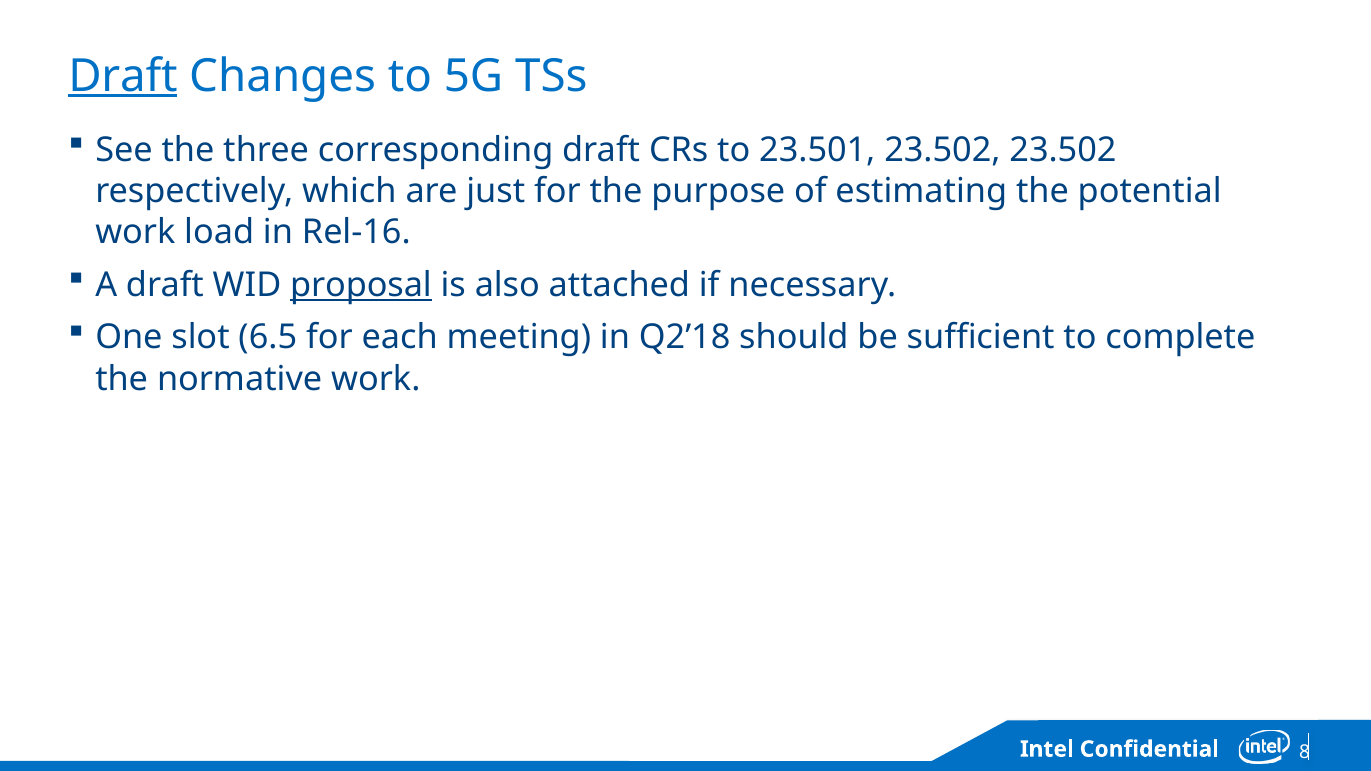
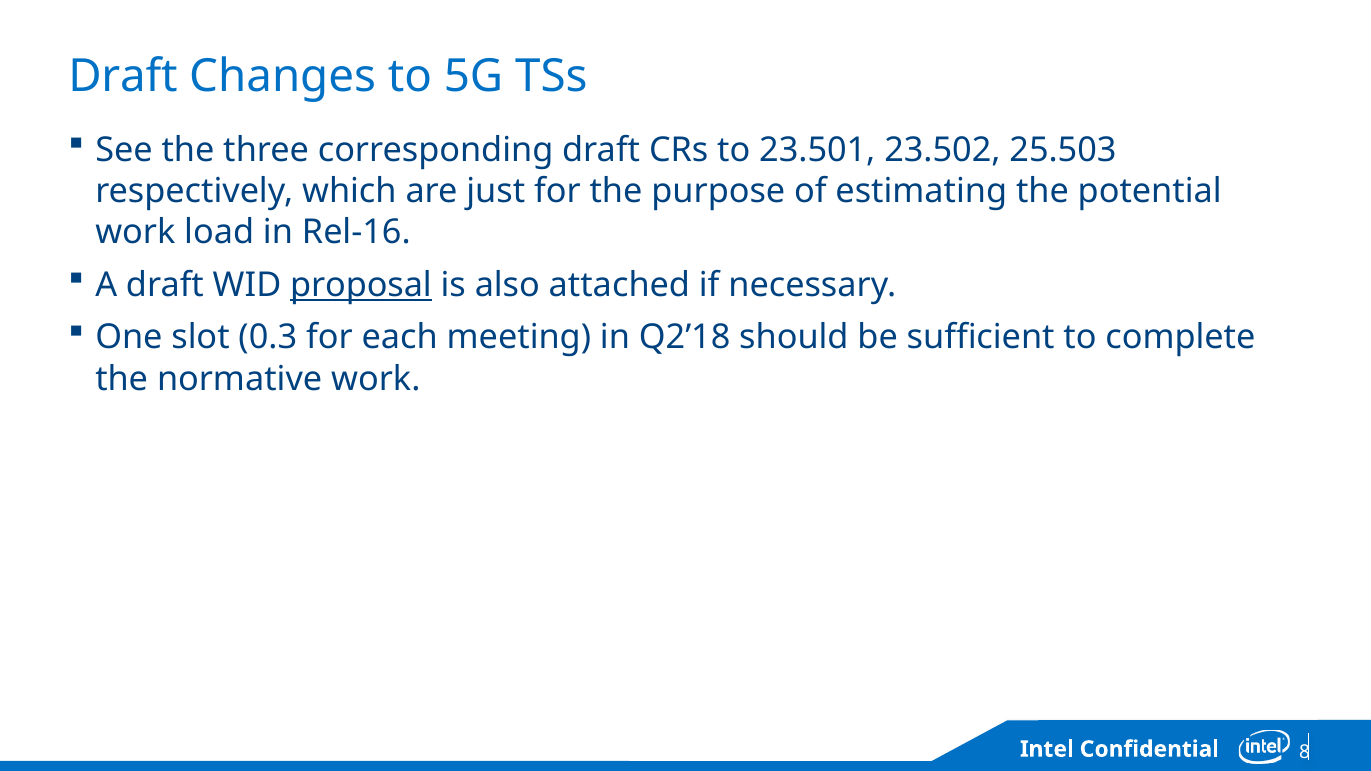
Draft underline: present -> none (123, 76)
23.502 23.502: 23.502 -> 25.503 (1063, 150)
6.5: 6.5 -> 0.3 (268, 338)
